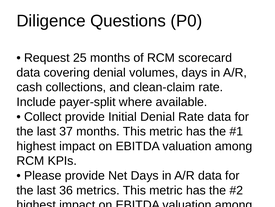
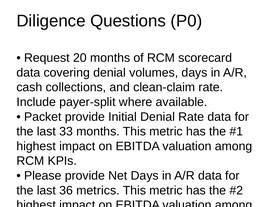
25: 25 -> 20 (80, 58)
Collect: Collect -> Packet (43, 116)
37: 37 -> 33 (66, 131)
